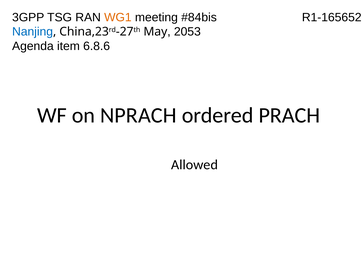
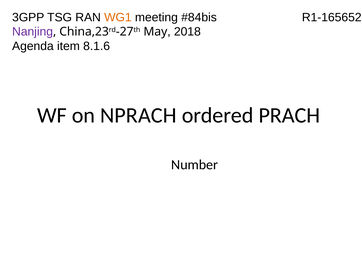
Nanjing colour: blue -> purple (33, 32)
2053: 2053 -> 2018 (187, 32)
6.8.6: 6.8.6 -> 8.1.6 (97, 46)
Allowed: Allowed -> Number (195, 165)
